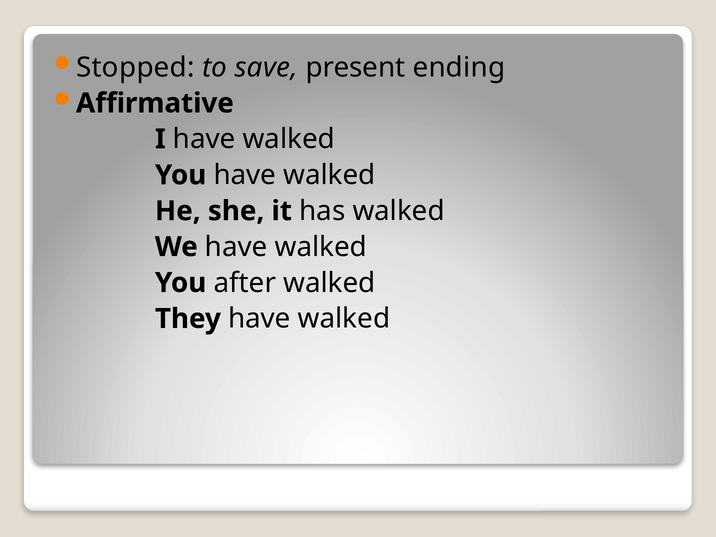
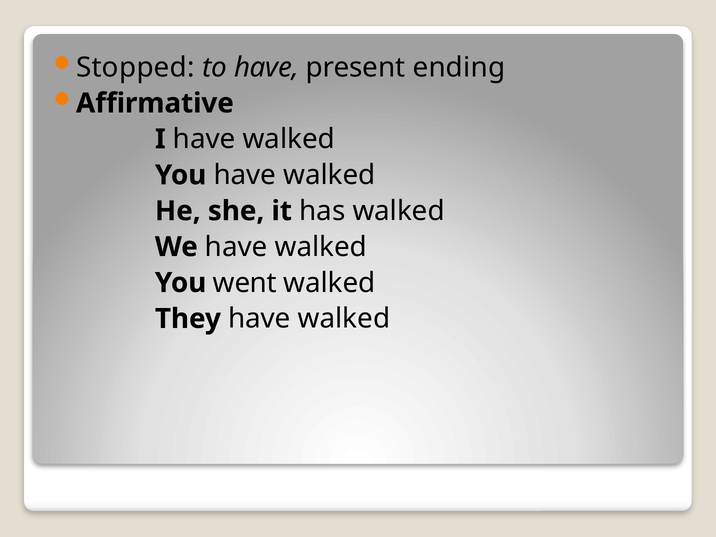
to save: save -> have (266, 67)
after: after -> went (245, 283)
